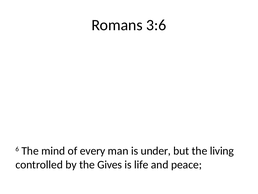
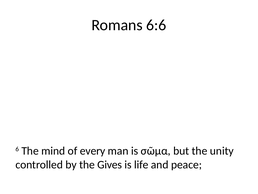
3:6: 3:6 -> 6:6 (156, 25)
under: under -> σῶμα (156, 151)
living: living -> unity (222, 151)
